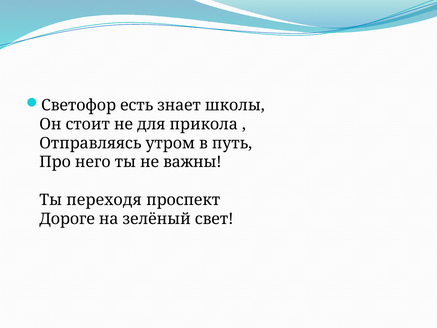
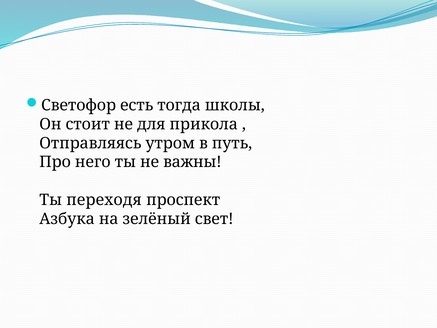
знает: знает -> тогда (179, 105)
Дороге: Дороге -> Азбука (67, 219)
